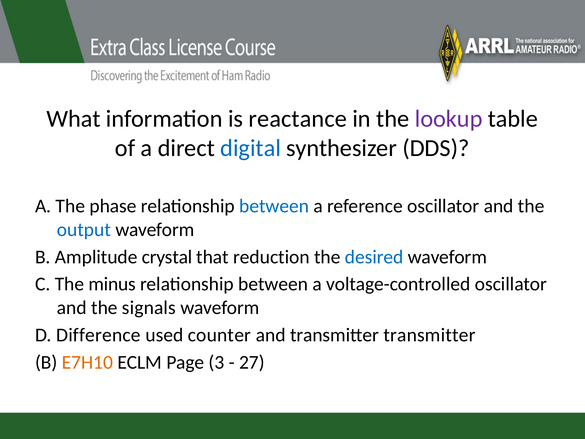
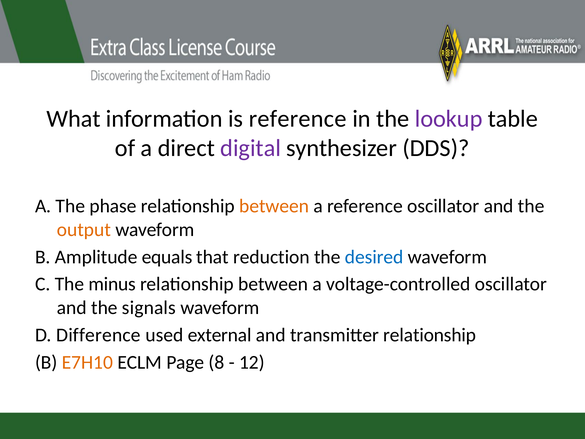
is reactance: reactance -> reference (298, 119)
digital colour: blue -> purple (251, 148)
between colour: blue -> orange (274, 206)
output colour: blue -> orange (84, 229)
crystal: crystal -> equals (167, 257)
counter: counter -> external (220, 335)
transmitter transmitter: transmitter -> relationship (430, 335)
3: 3 -> 8 (216, 362)
27: 27 -> 12 (252, 362)
